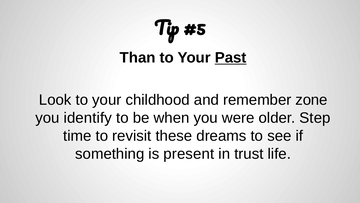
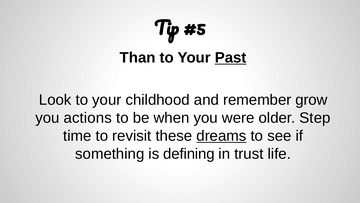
zone: zone -> grow (311, 100)
identify: identify -> actions (88, 118)
dreams underline: none -> present (221, 136)
present: present -> defining (189, 154)
